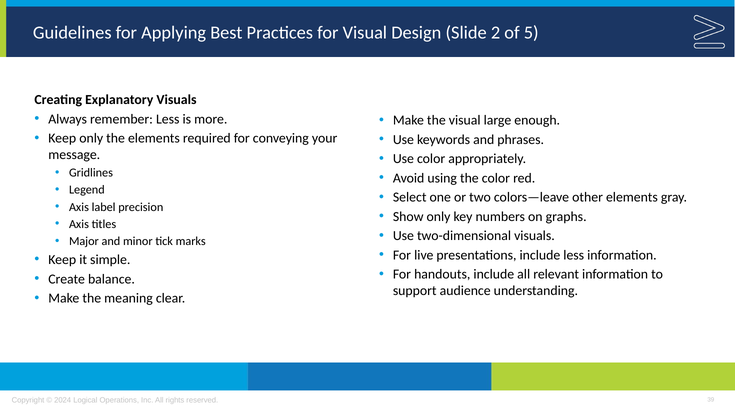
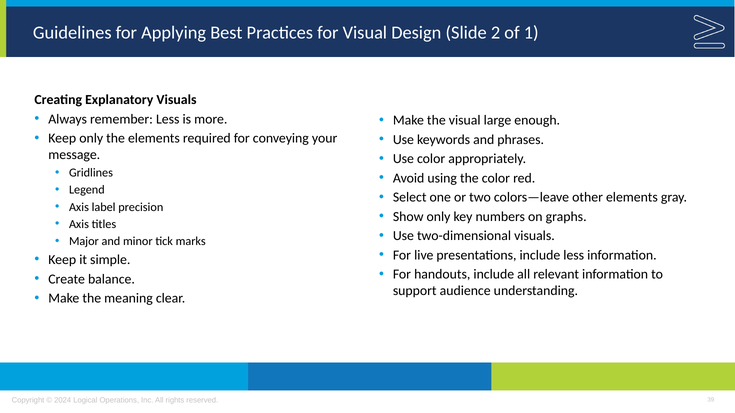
5: 5 -> 1 (531, 33)
